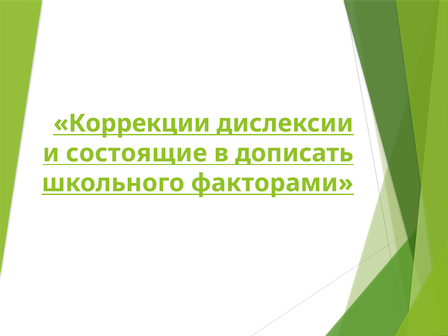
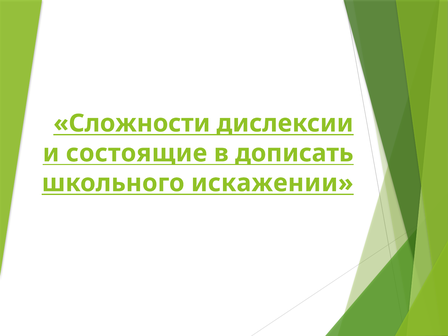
Коррекции: Коррекции -> Сложности (132, 123)
факторами: факторами -> искажении (272, 183)
